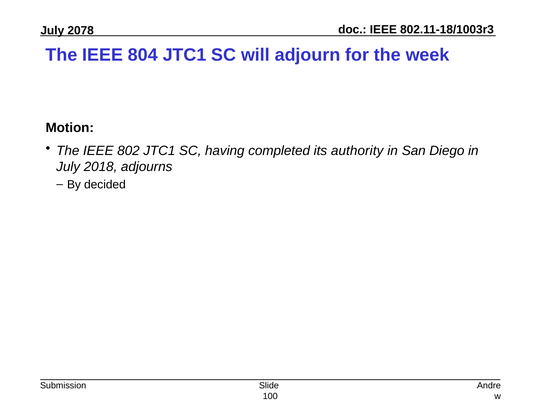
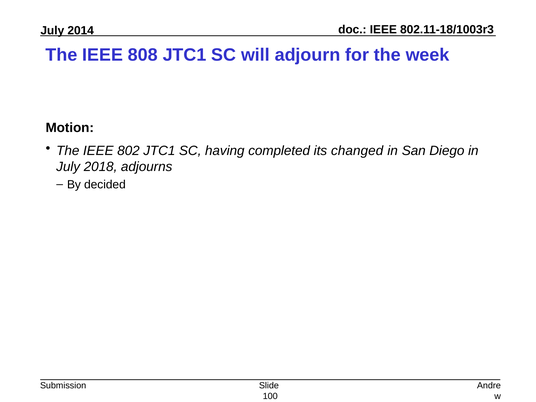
2078: 2078 -> 2014 (81, 30)
804: 804 -> 808 (143, 55)
authority: authority -> changed (357, 151)
